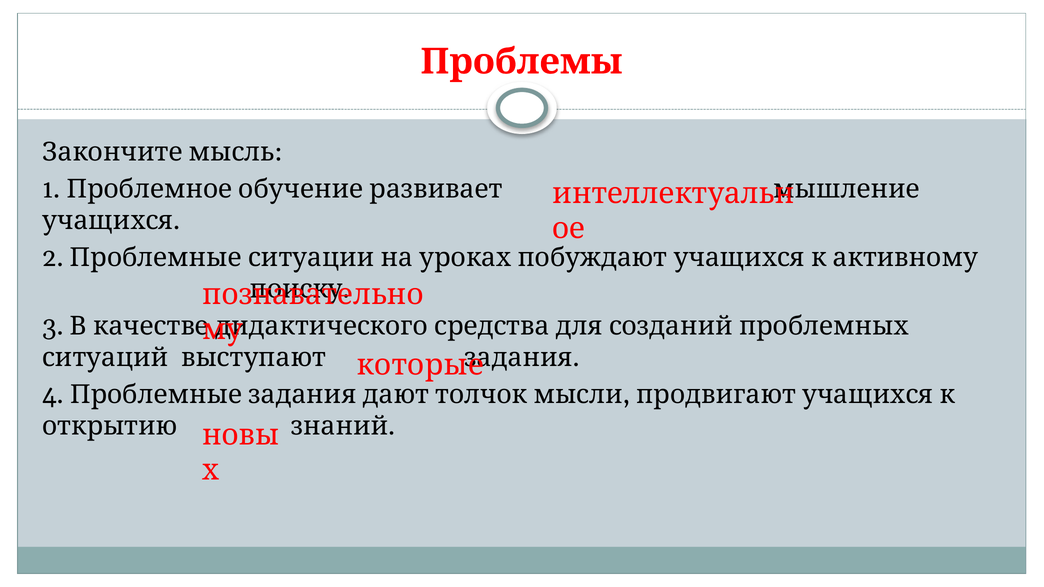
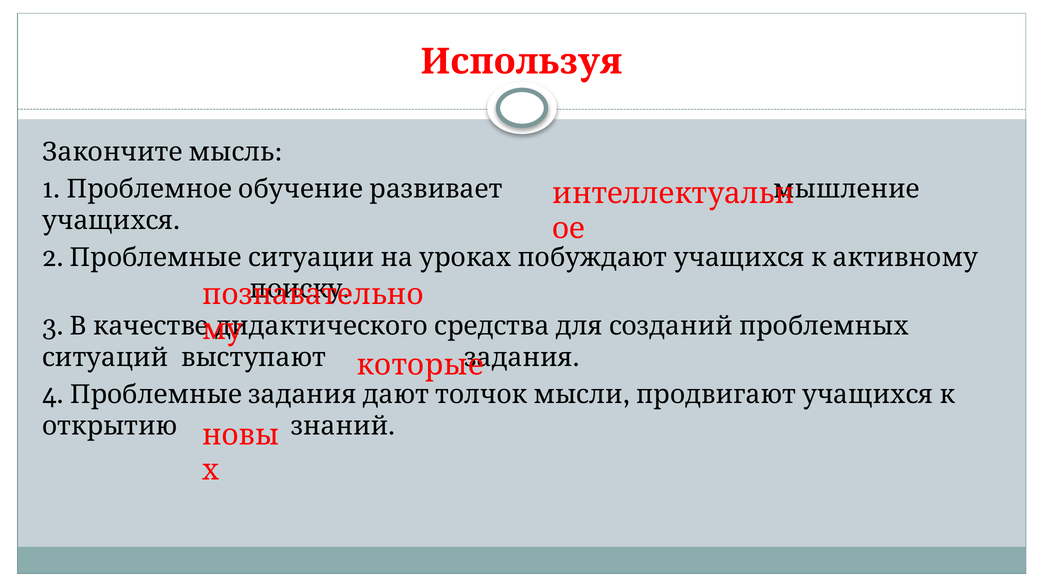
Проблемы: Проблемы -> Используя (521, 62)
